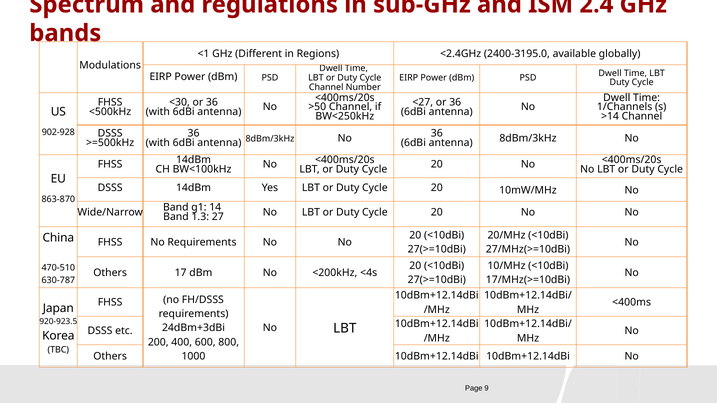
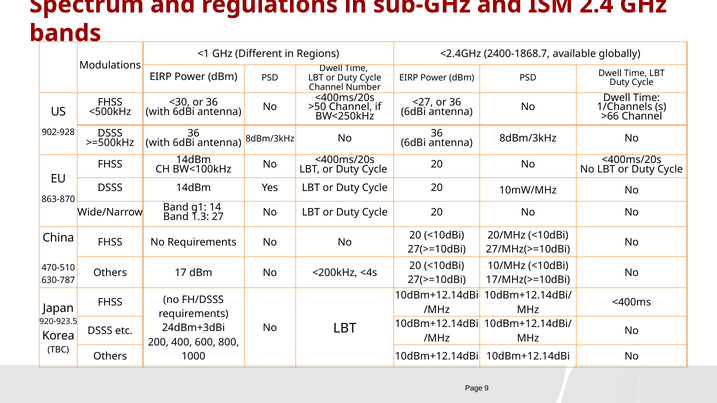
2400-3195.0: 2400-3195.0 -> 2400-1868.7 (517, 54)
>14: >14 -> >66 (610, 116)
